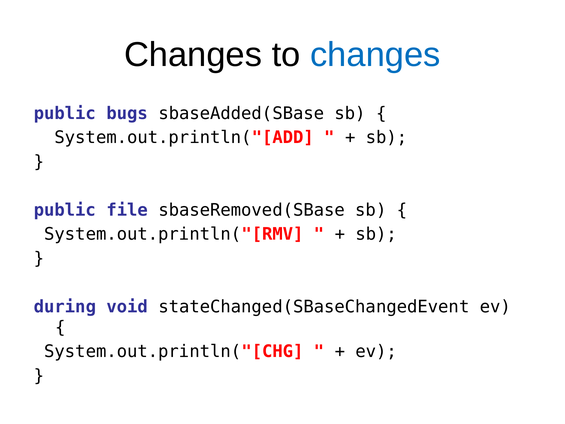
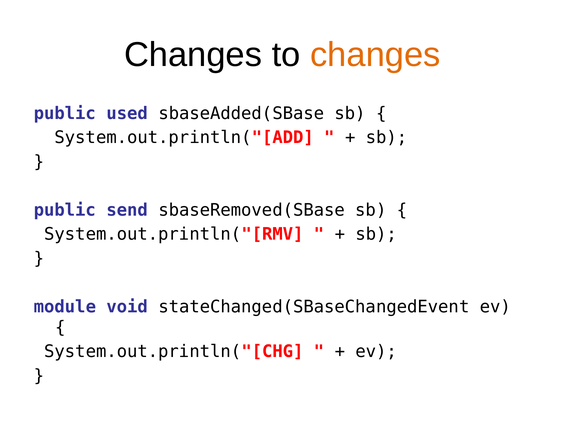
changes colour: blue -> orange (375, 55)
bugs: bugs -> used (127, 113)
file: file -> send (127, 210)
during: during -> module (65, 307)
